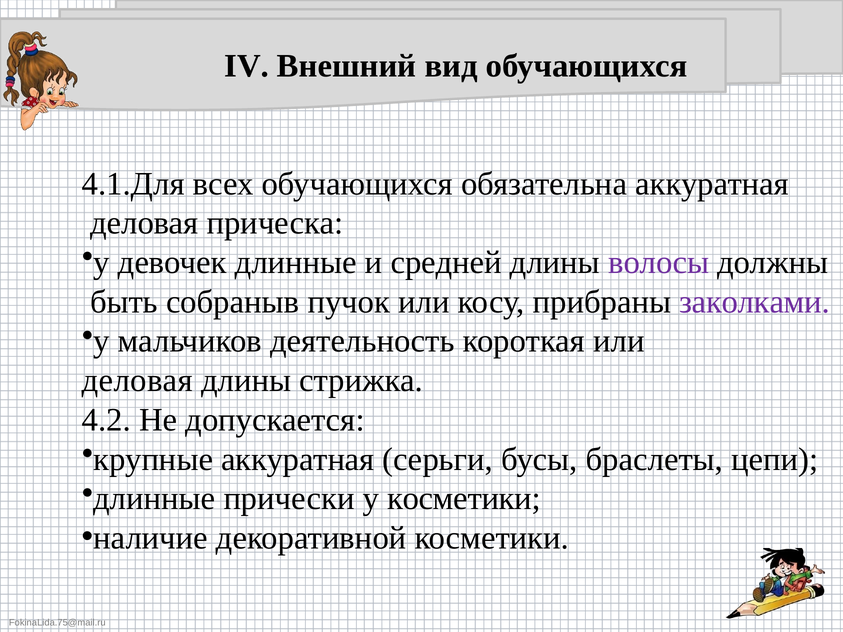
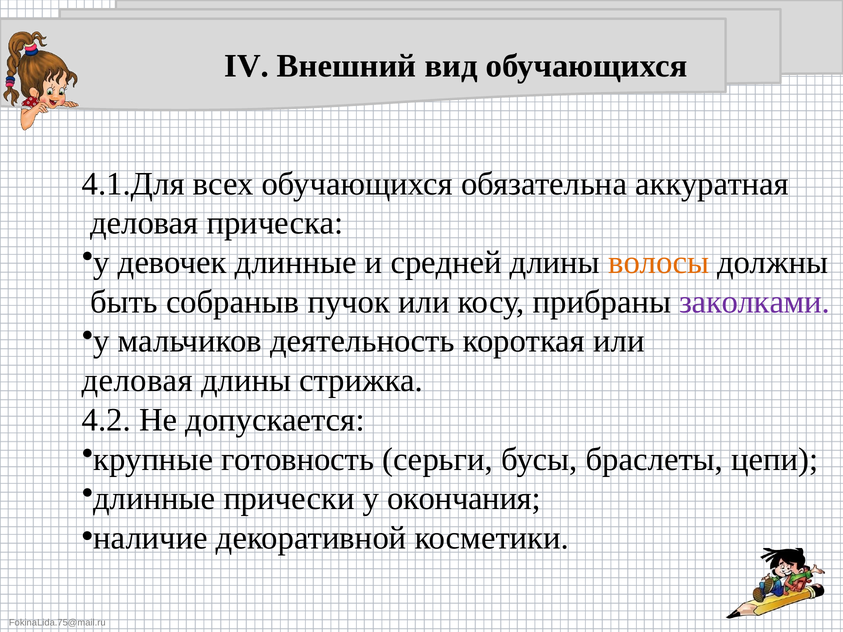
волосы colour: purple -> orange (659, 263)
крупные аккуратная: аккуратная -> готовность (298, 459)
у косметики: косметики -> окончания (464, 499)
